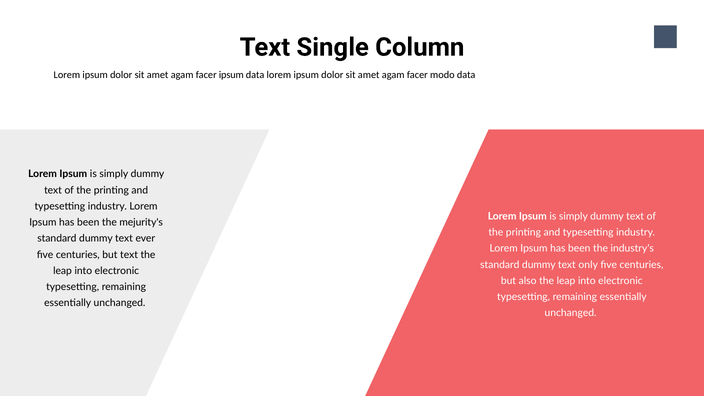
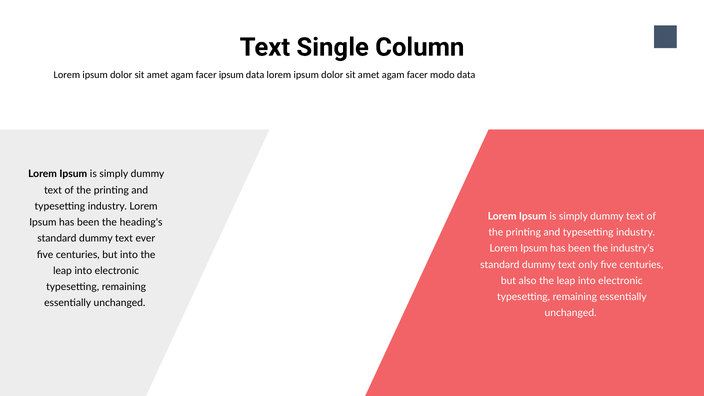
mejurity's: mejurity's -> heading's (141, 222)
but text: text -> into (129, 255)
